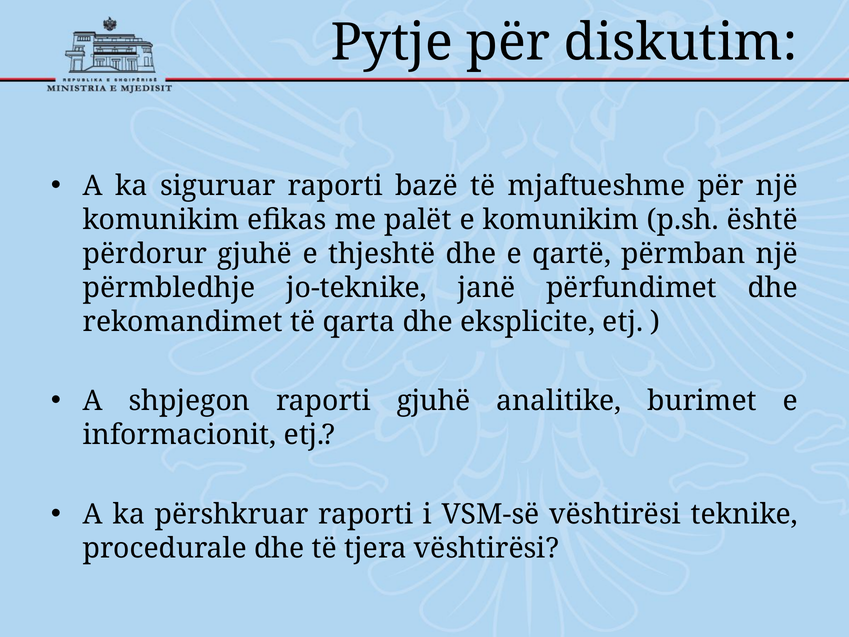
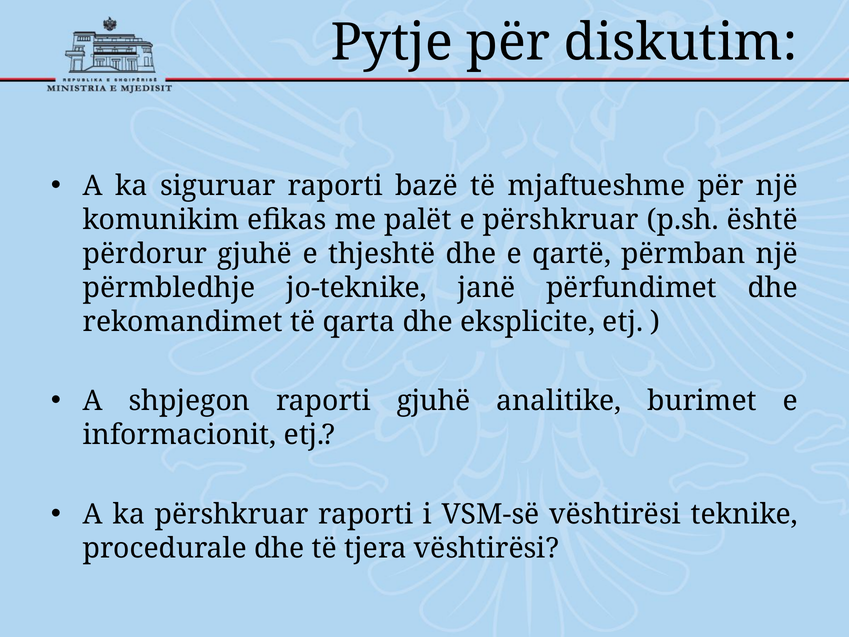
e komunikim: komunikim -> përshkruar (561, 220)
